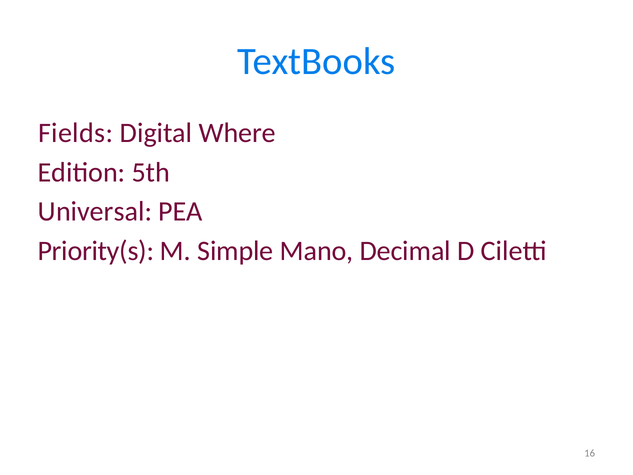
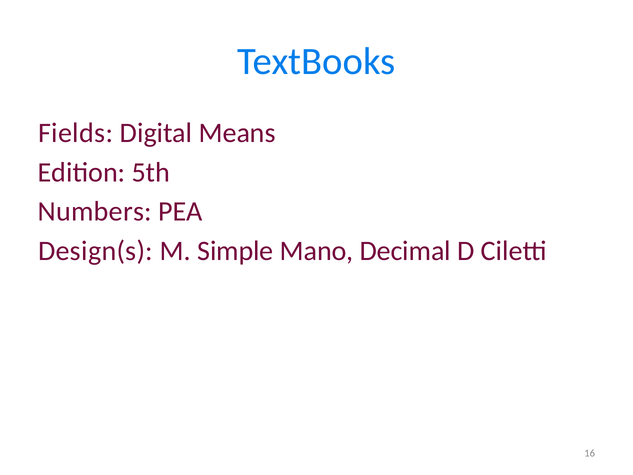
Where: Where -> Means (237, 133)
Universal: Universal -> Numbers (95, 212)
Priority(s: Priority(s -> Design(s (96, 251)
